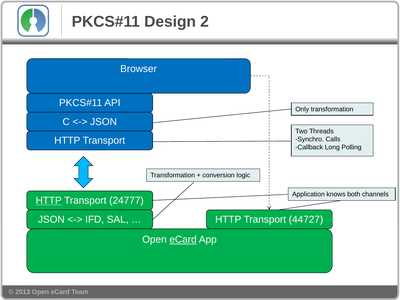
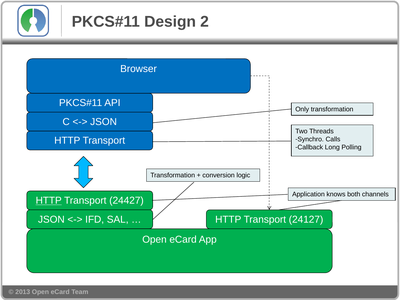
24777: 24777 -> 24427 (127, 201)
44727: 44727 -> 24127 (306, 219)
eCard underline: present -> none (183, 240)
